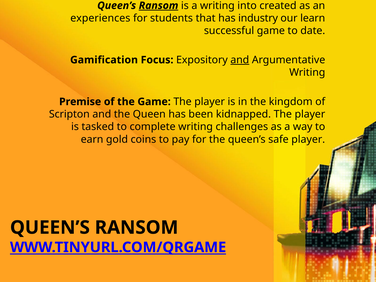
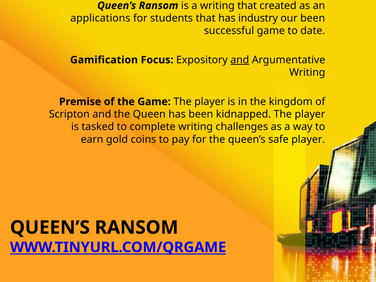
Ransom underline: present -> none (159, 6)
writing into: into -> that (247, 6)
experiences: experiences -> applications (100, 18)
our learn: learn -> been (313, 18)
